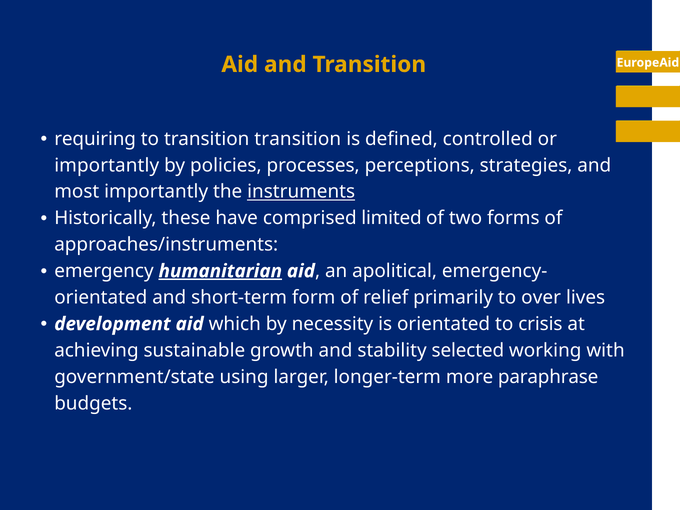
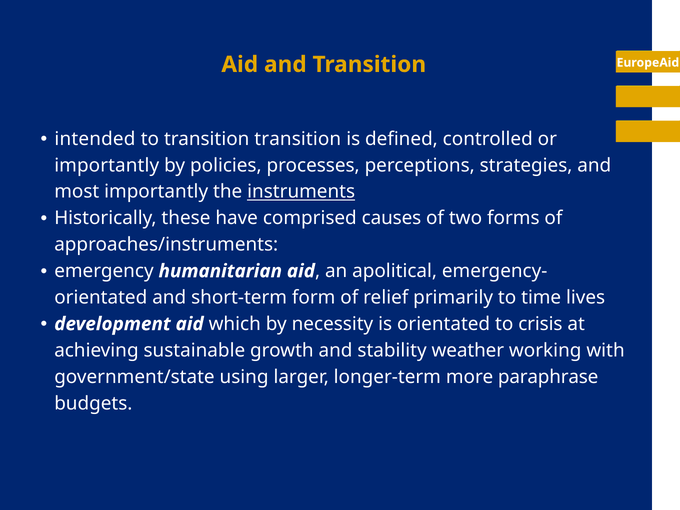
requiring: requiring -> intended (95, 139)
limited: limited -> causes (391, 218)
humanitarian underline: present -> none (220, 271)
over: over -> time (541, 298)
selected: selected -> weather (468, 350)
